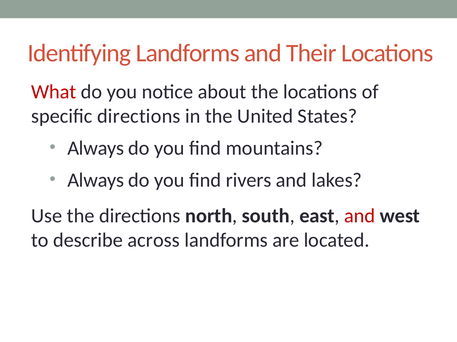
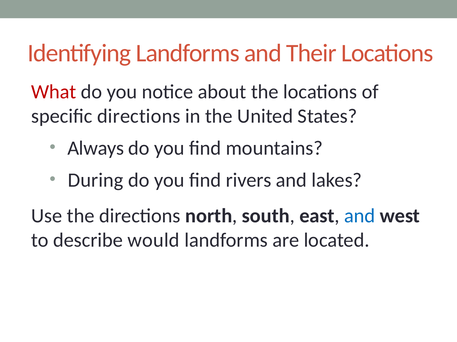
Always: Always -> During (96, 180)
and colour: red -> blue (360, 216)
across: across -> would (154, 241)
